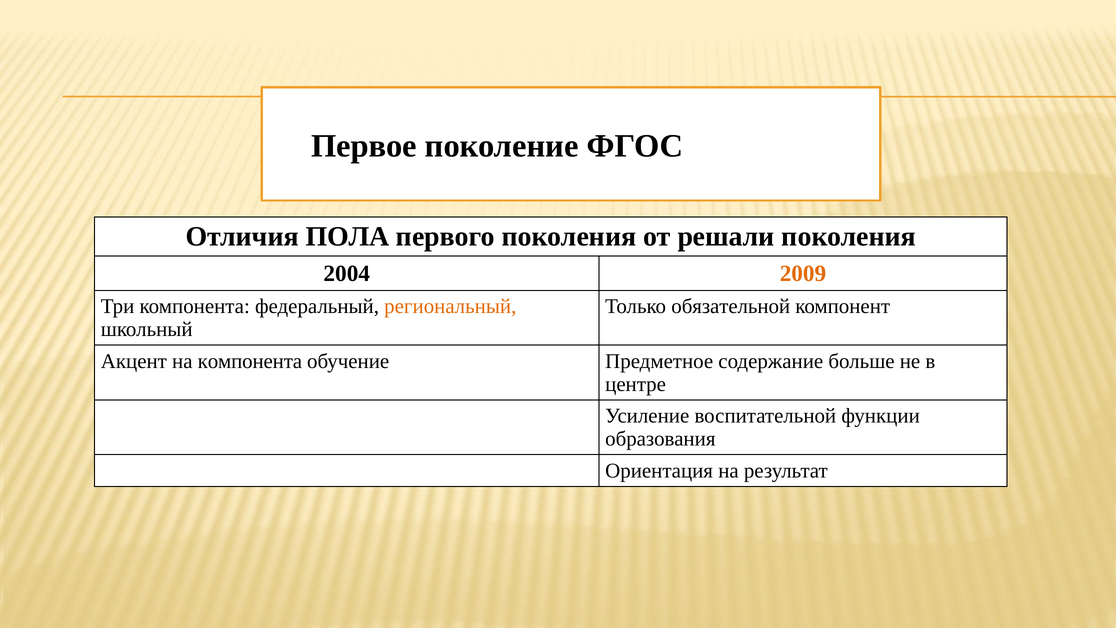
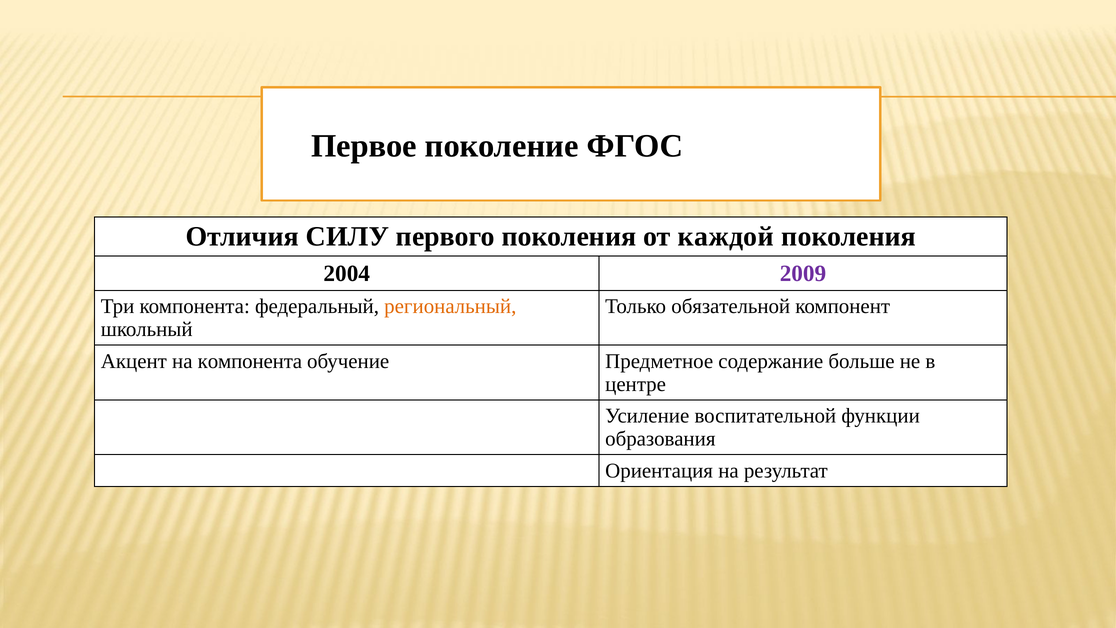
ПОЛА: ПОЛА -> СИЛУ (347, 237)
решали: решали -> каждой (726, 237)
2009 colour: orange -> purple (803, 273)
